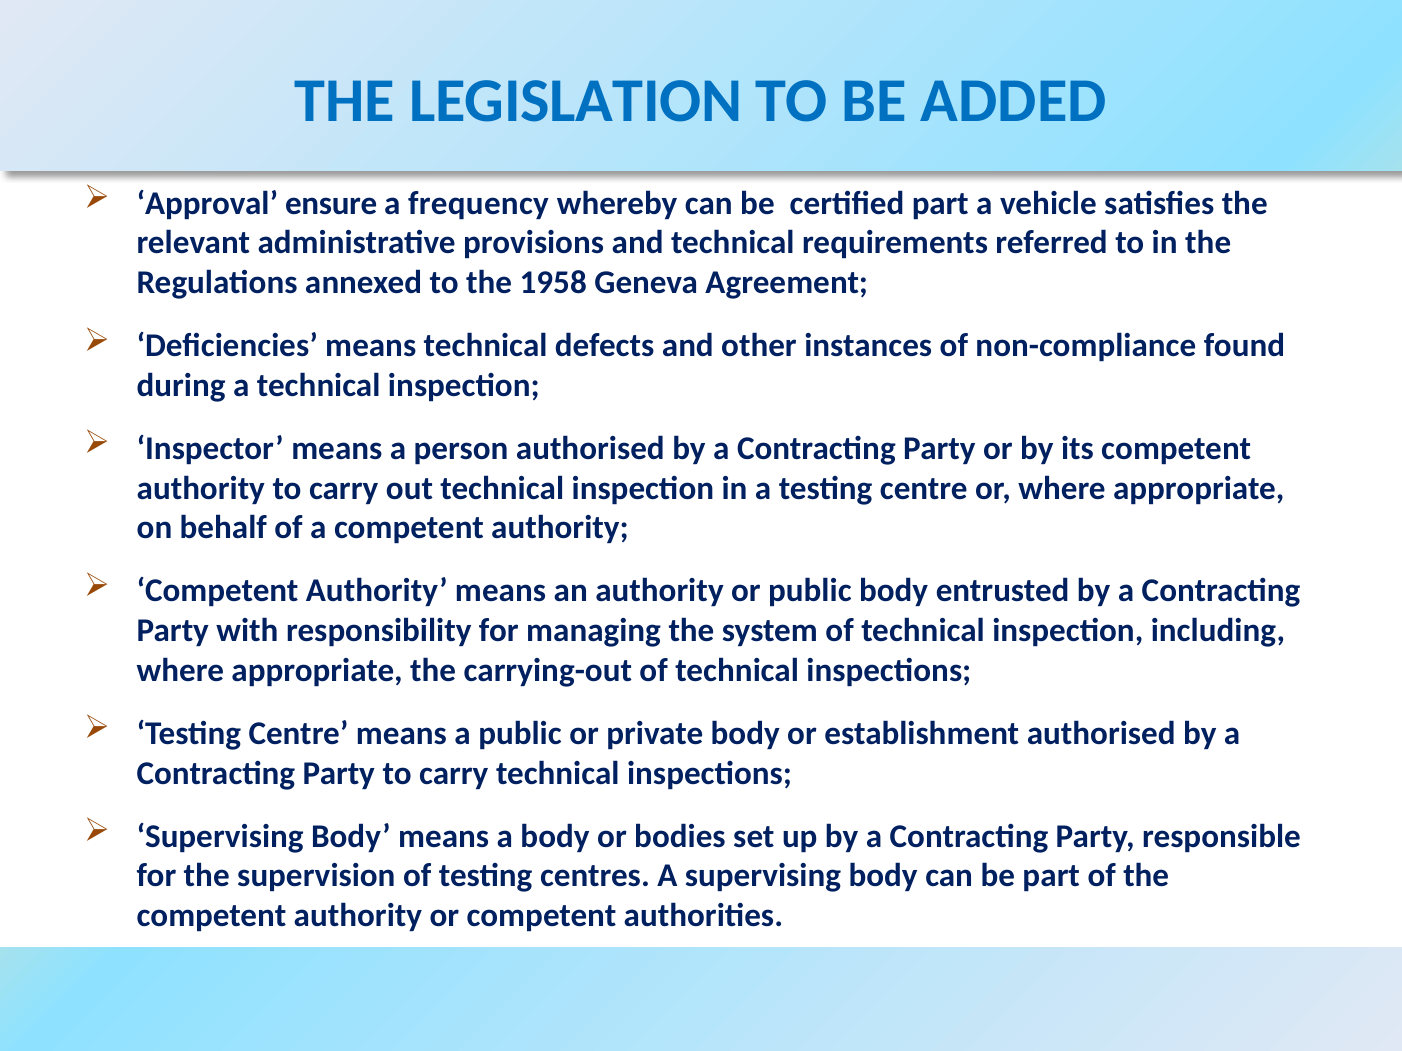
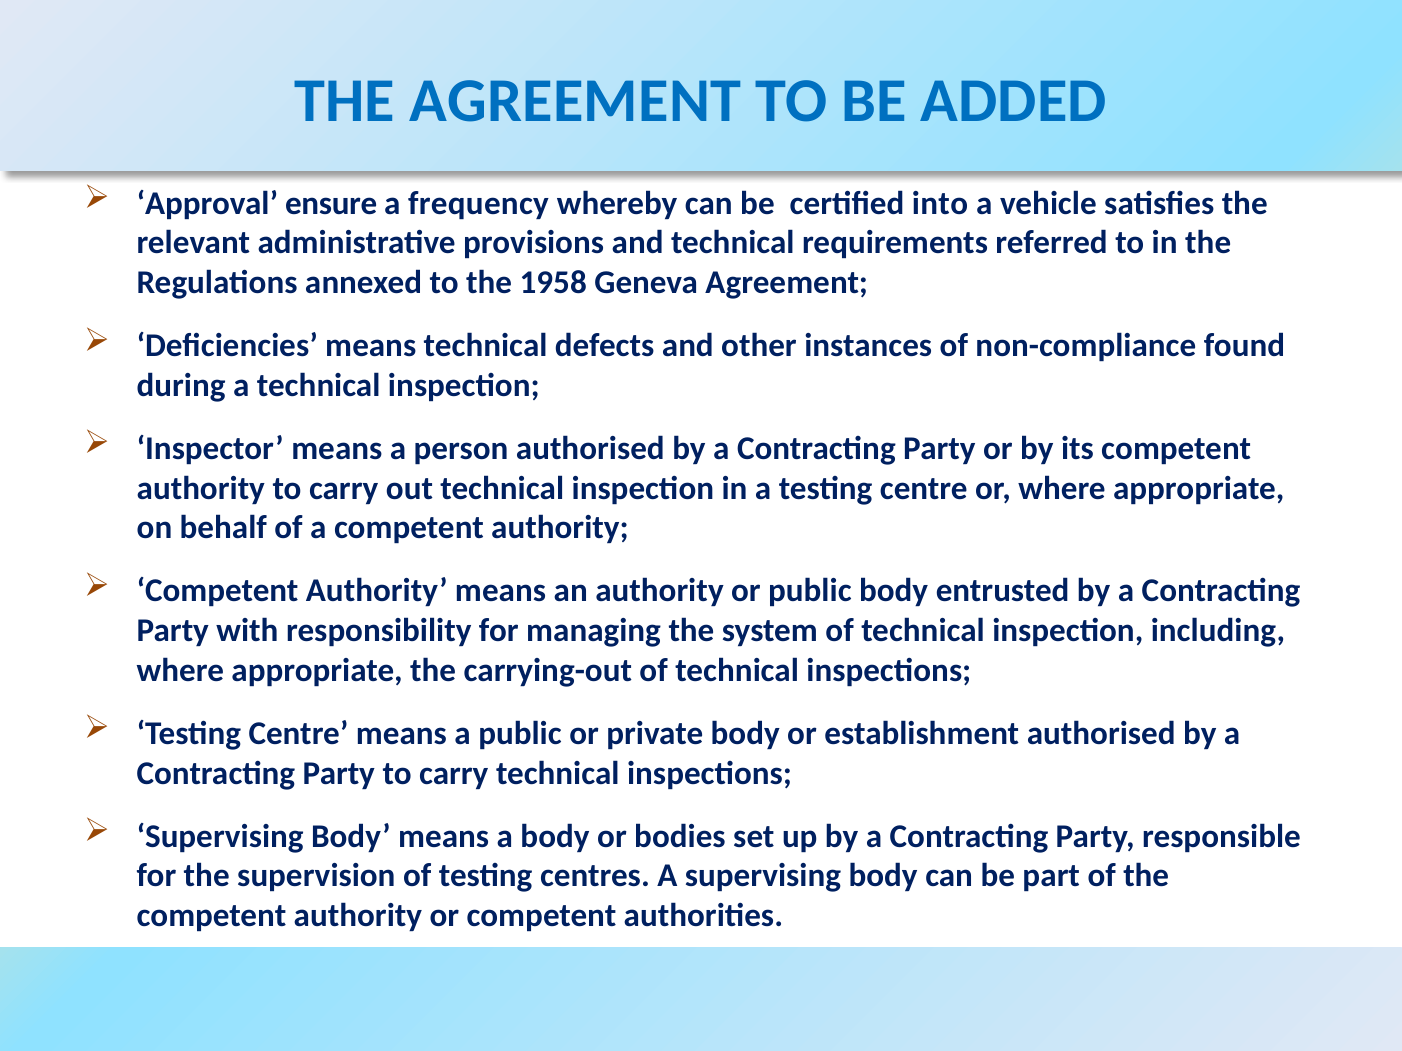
THE LEGISLATION: LEGISLATION -> AGREEMENT (575, 101)
certified part: part -> into (940, 203)
